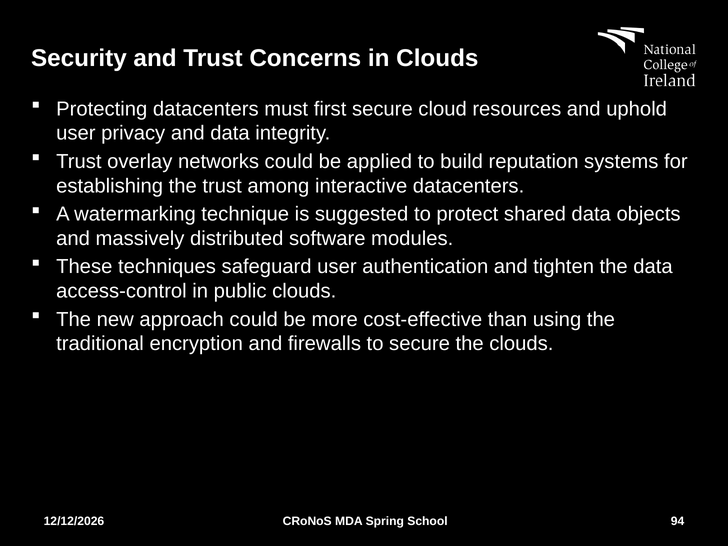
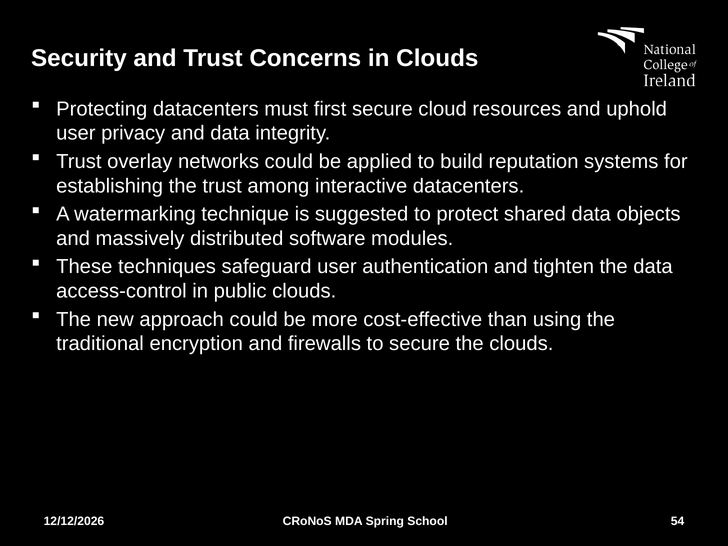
94: 94 -> 54 (678, 521)
